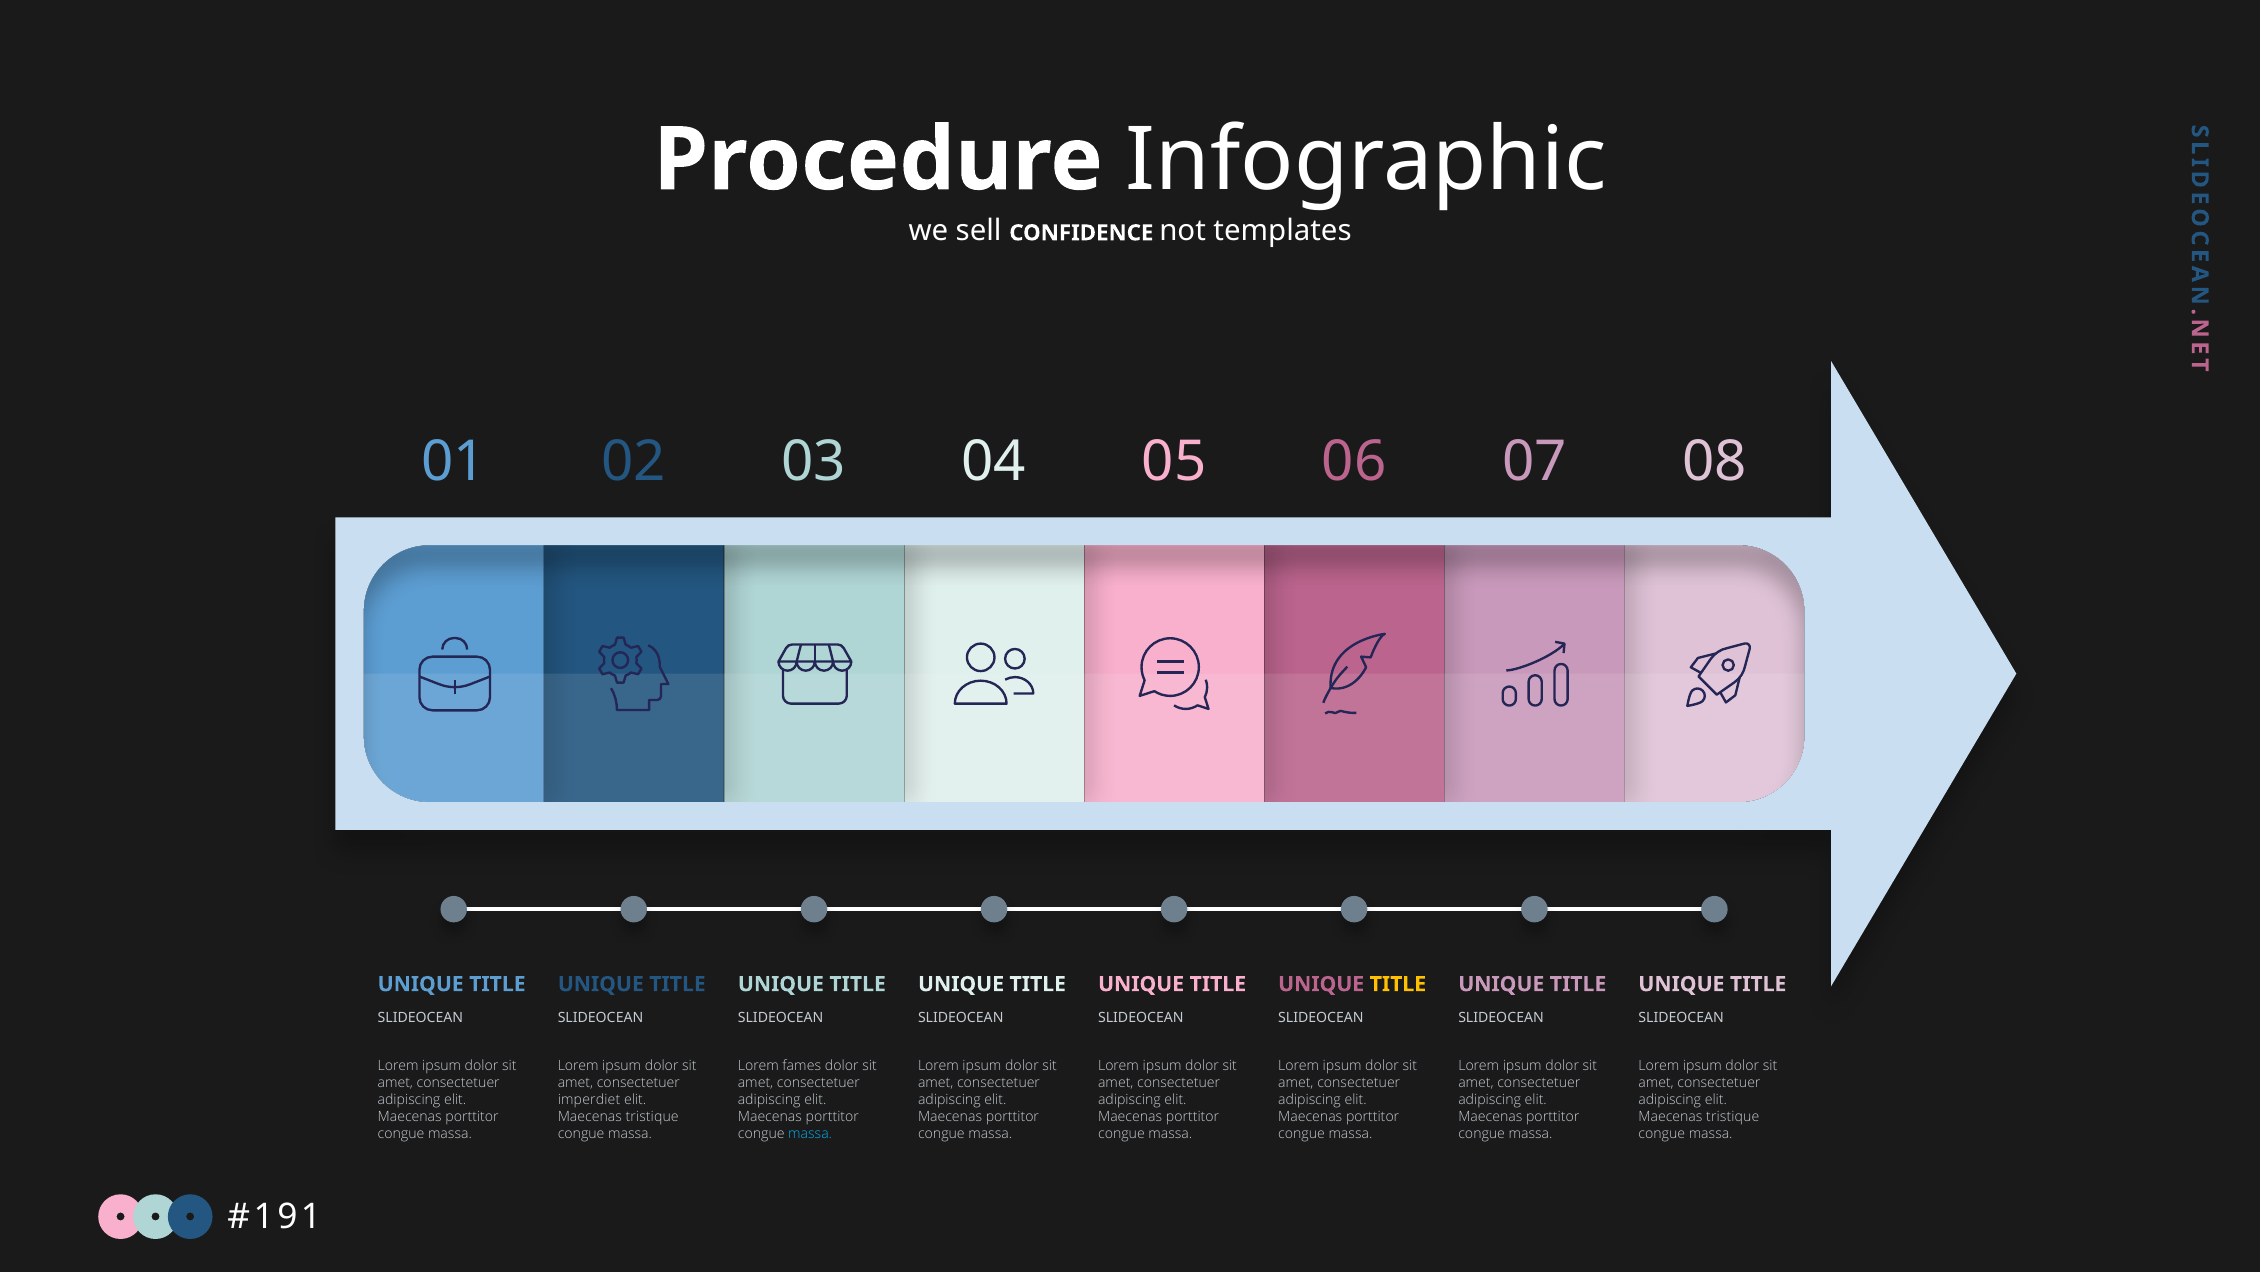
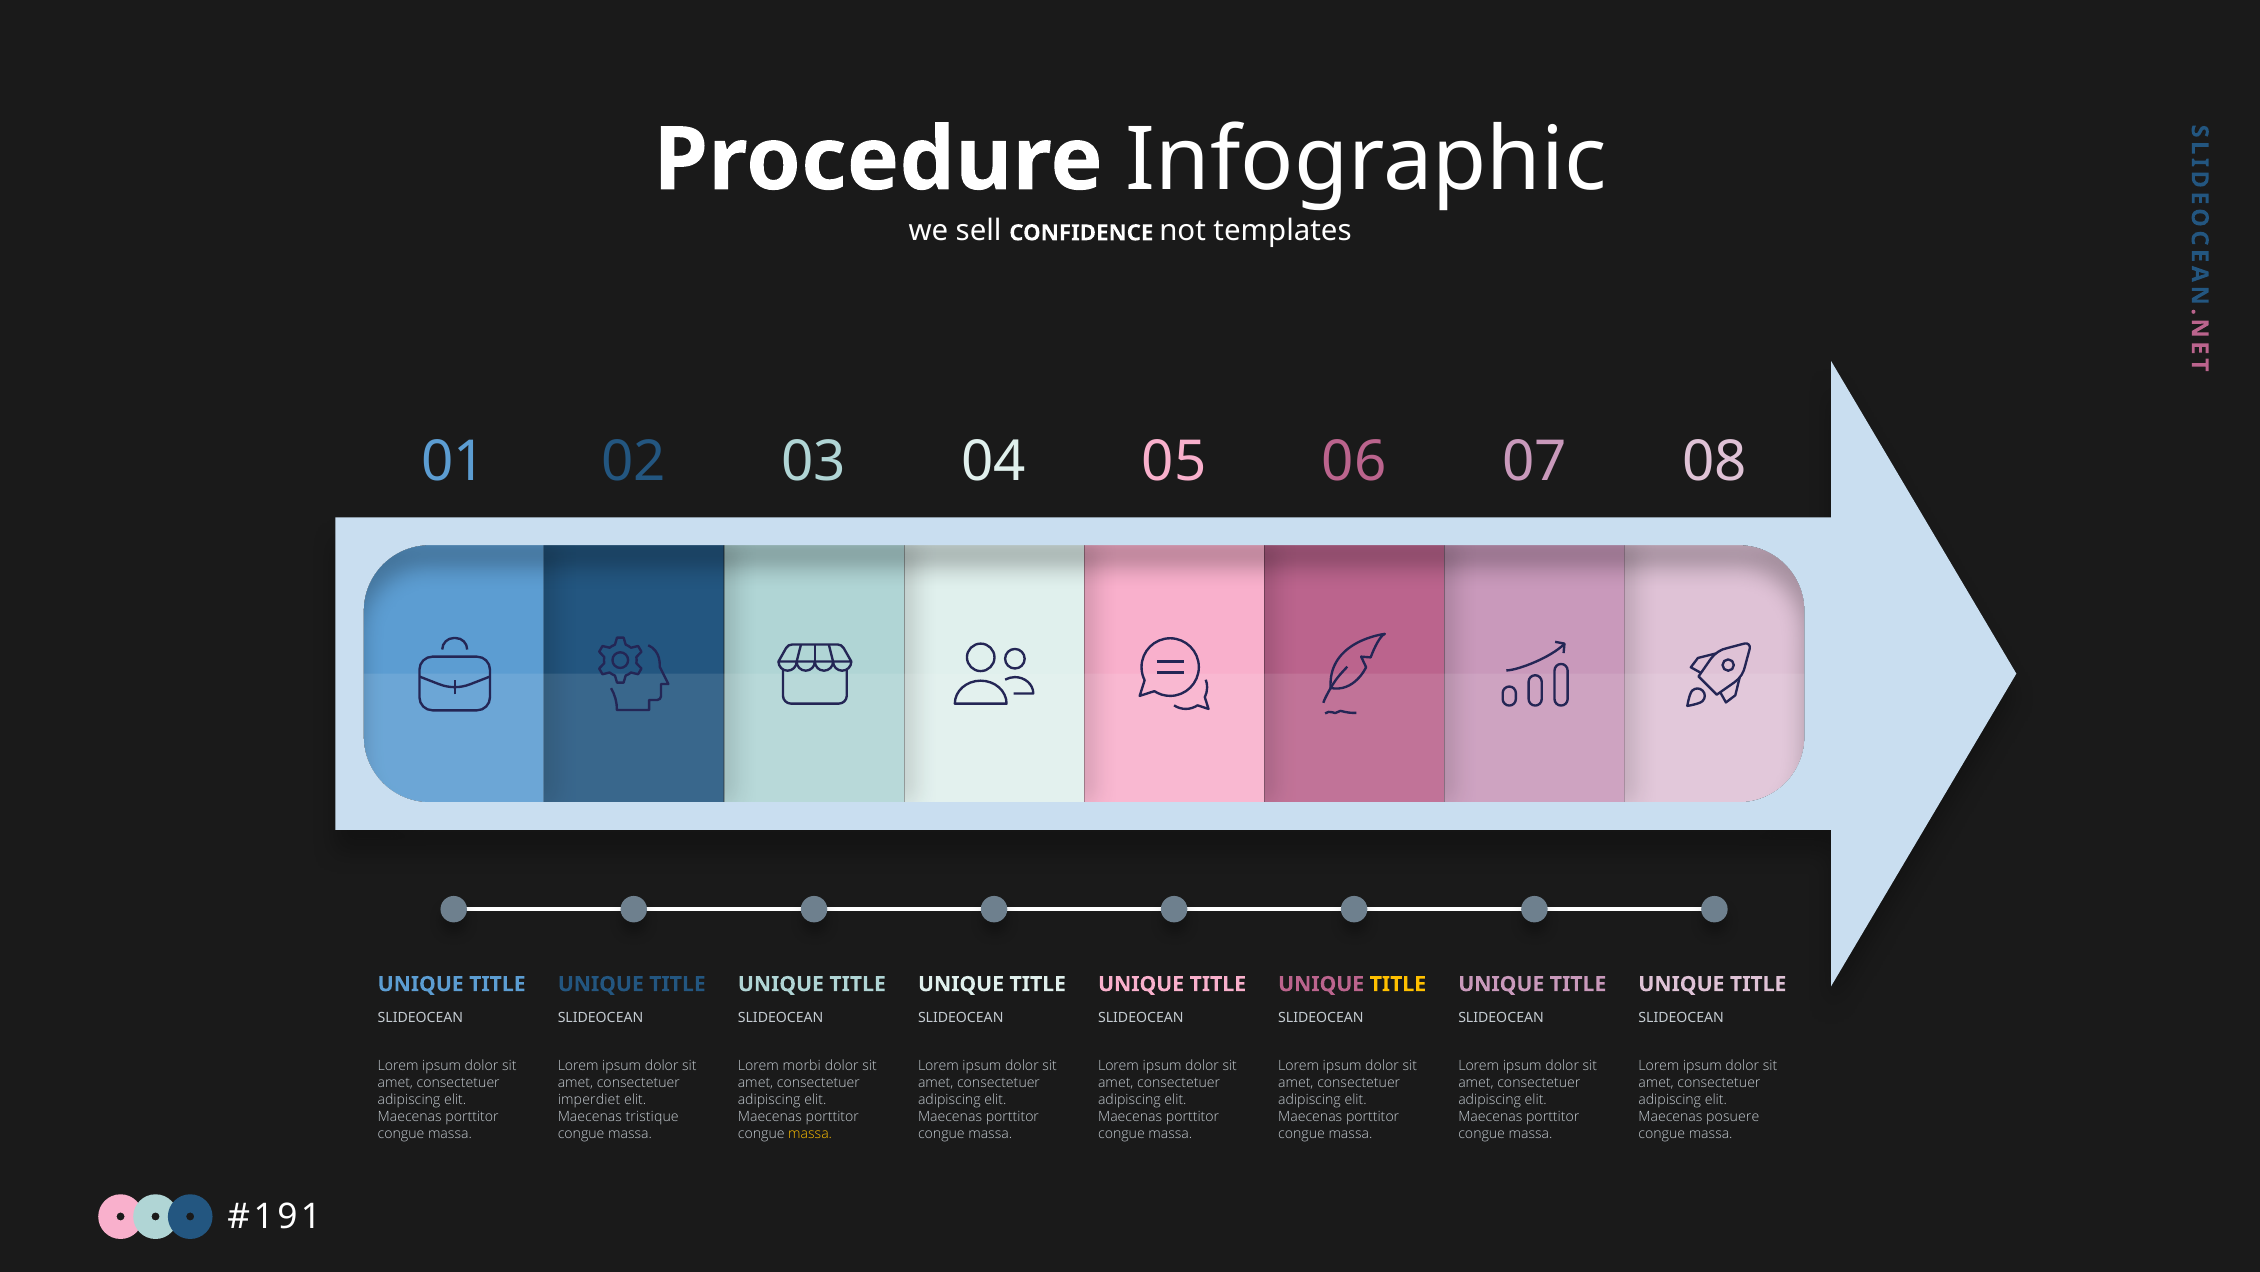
fames: fames -> morbi (802, 1066)
tristique: tristique -> posuere (1733, 1117)
massa colour: light blue -> yellow (810, 1133)
